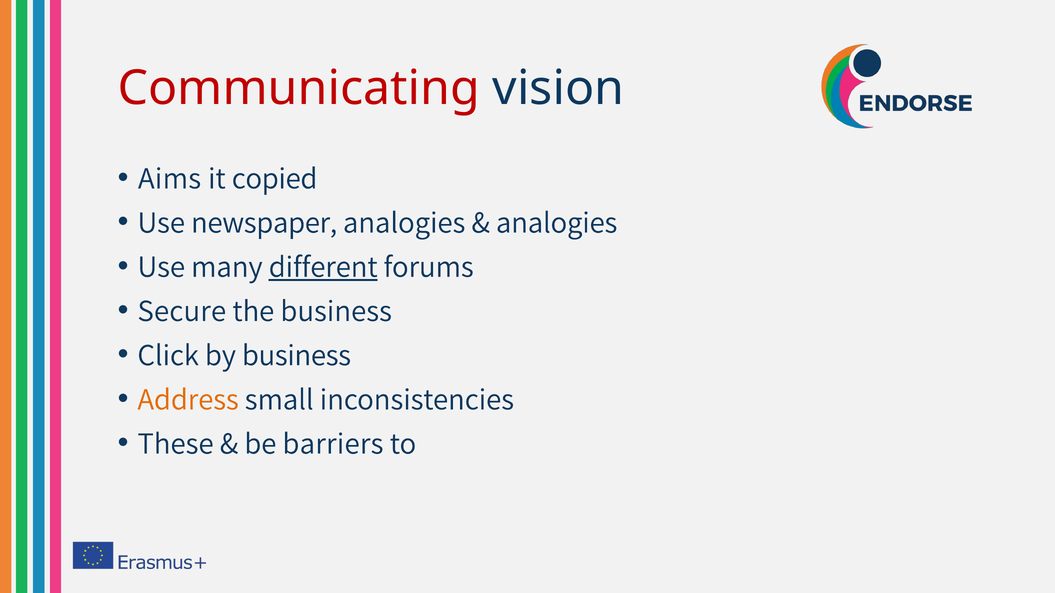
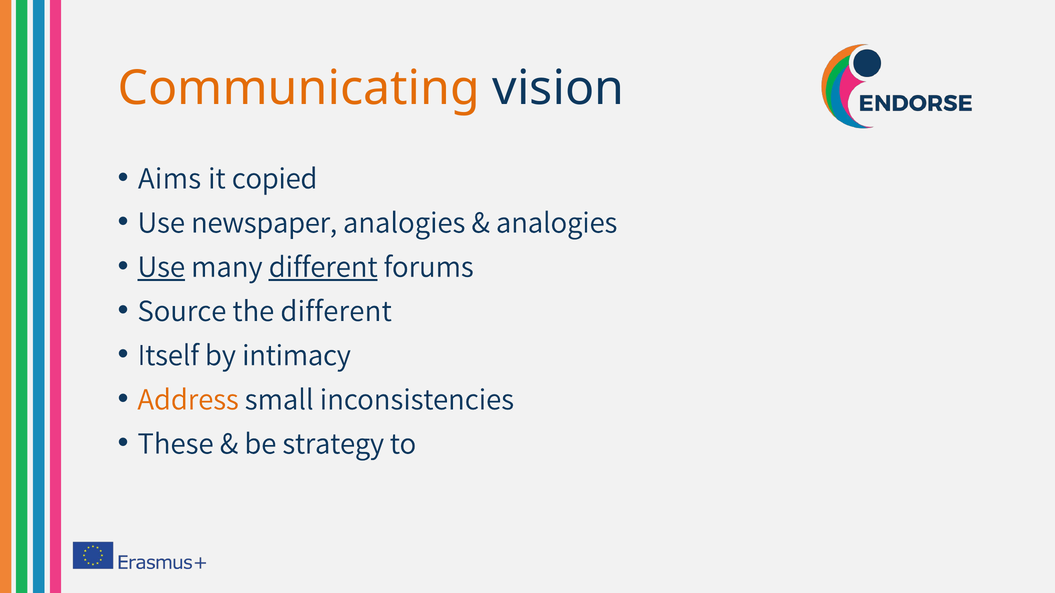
Communicating colour: red -> orange (299, 89)
Use underline: none -> present (161, 267)
Secure: Secure -> Source (182, 311)
the business: business -> different (336, 311)
Click: Click -> Itself (168, 355)
by business: business -> intimacy (296, 355)
barriers: barriers -> strategy (333, 444)
